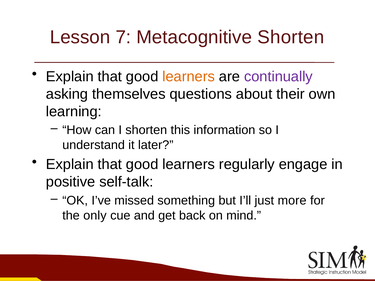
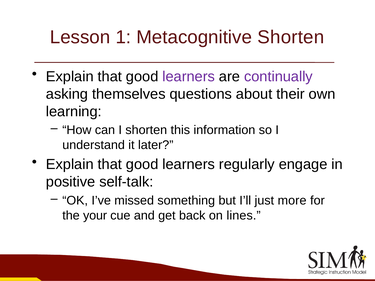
7: 7 -> 1 (123, 37)
learners colour: orange -> purple (189, 77)
only: only -> your (95, 216)
mind: mind -> lines (244, 216)
